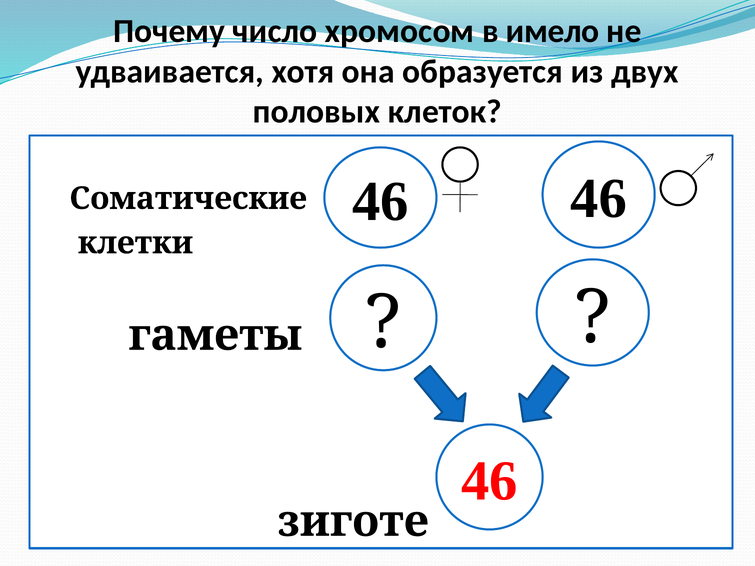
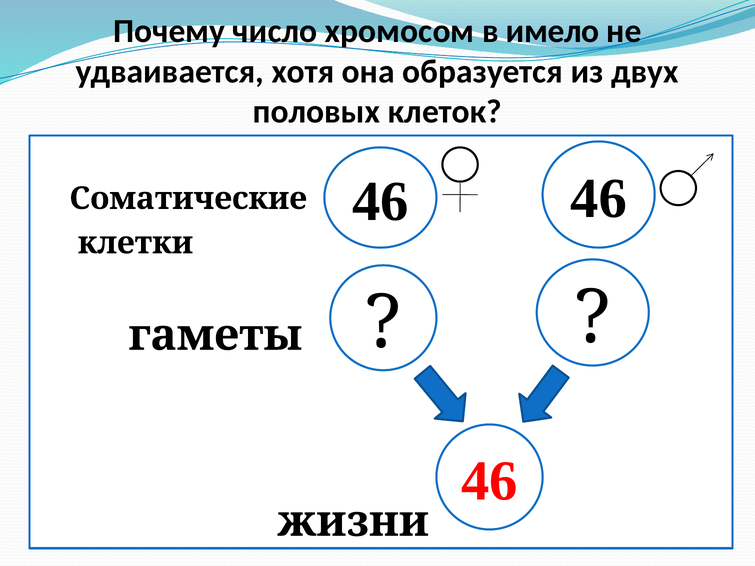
зиготе: зиготе -> жизни (353, 522)
